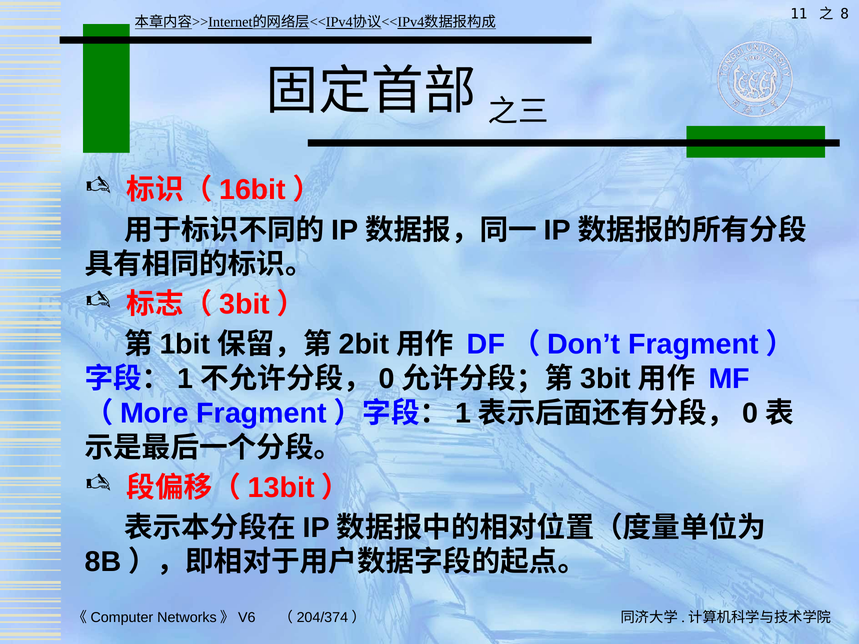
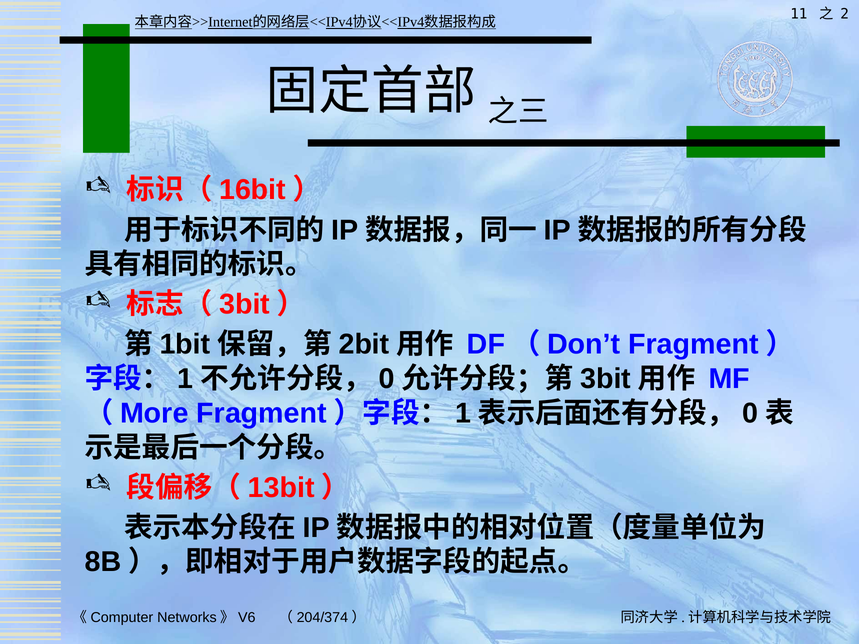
8: 8 -> 2 (845, 14)
